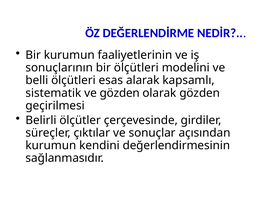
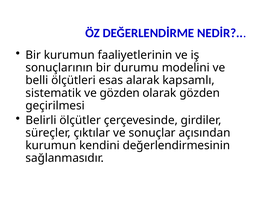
bir ölçütleri: ölçütleri -> durumu (136, 68)
